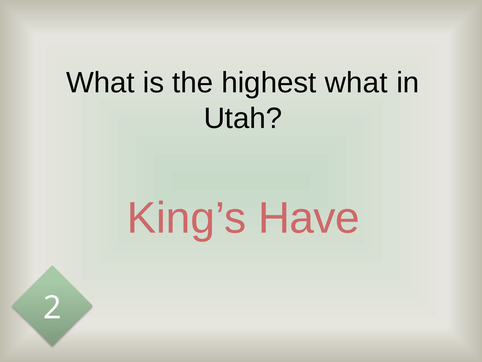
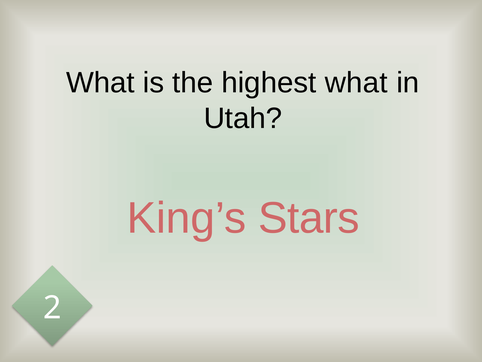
Have: Have -> Stars (309, 218)
